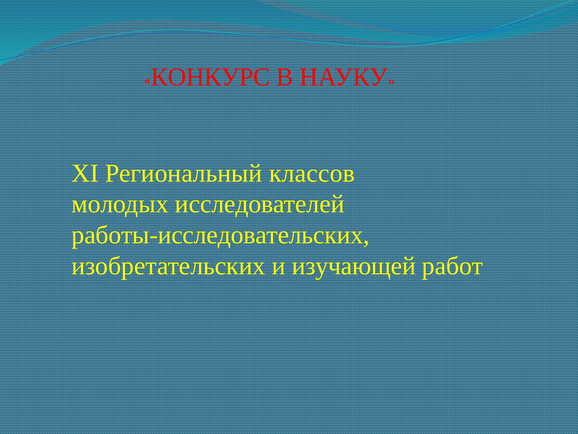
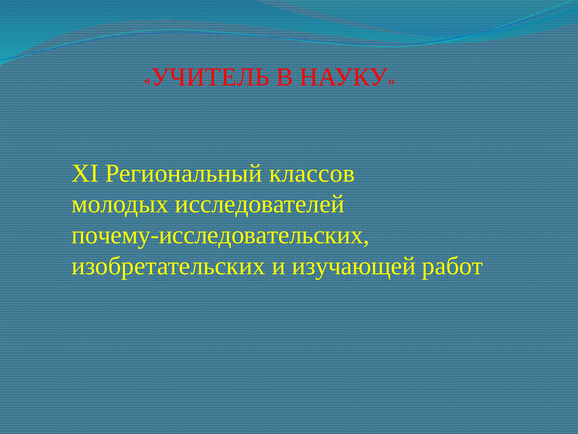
КОНКУРС: КОНКУРС -> УЧИТЕЛЬ (210, 77)
работы-исследовательских: работы-исследовательских -> почему-исследовательских (221, 235)
